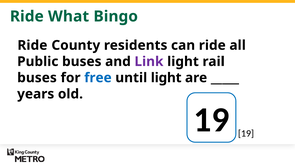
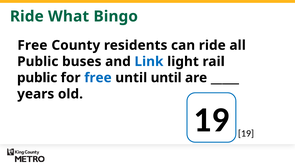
Ride: Ride -> Free (32, 45)
Link colour: purple -> blue (149, 61)
buses: buses -> public (37, 78)
until light: light -> until (166, 78)
